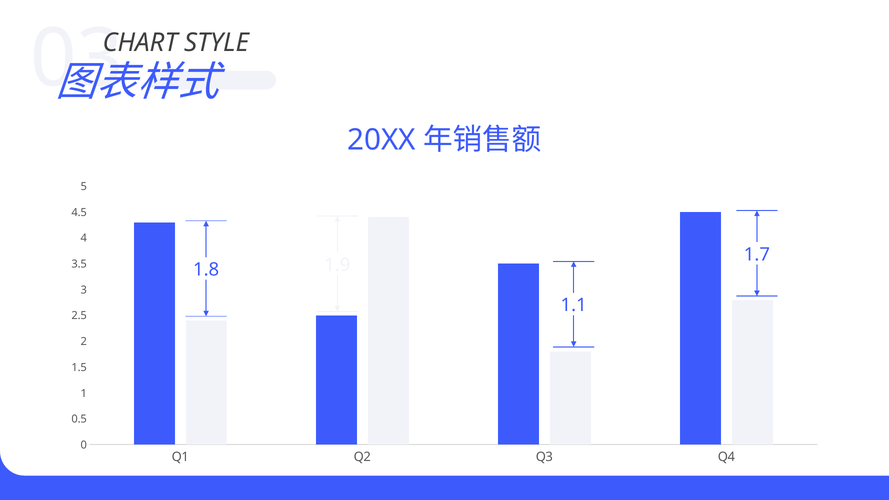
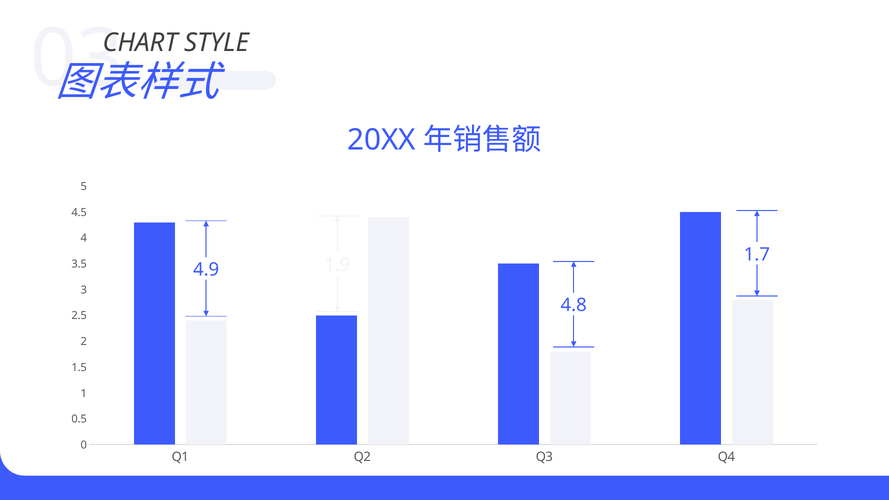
1.8: 1.8 -> 4.9 (206, 270)
1.1: 1.1 -> 4.8 (574, 305)
